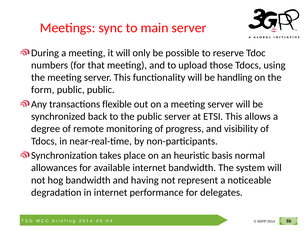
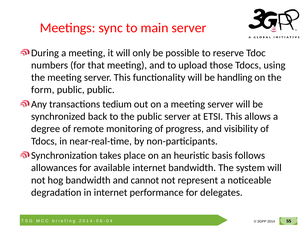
flexible: flexible -> tedium (117, 104)
normal: normal -> follows (250, 156)
having: having -> cannot (145, 180)
